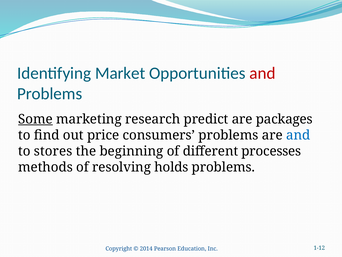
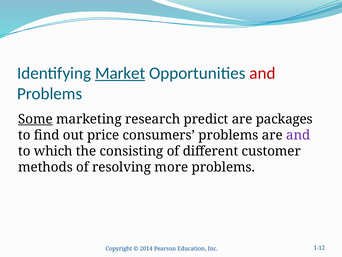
Market underline: none -> present (120, 73)
and colour: blue -> purple (298, 135)
stores: stores -> which (53, 151)
beginning: beginning -> consisting (131, 151)
processes: processes -> customer (271, 151)
holds: holds -> more (171, 167)
